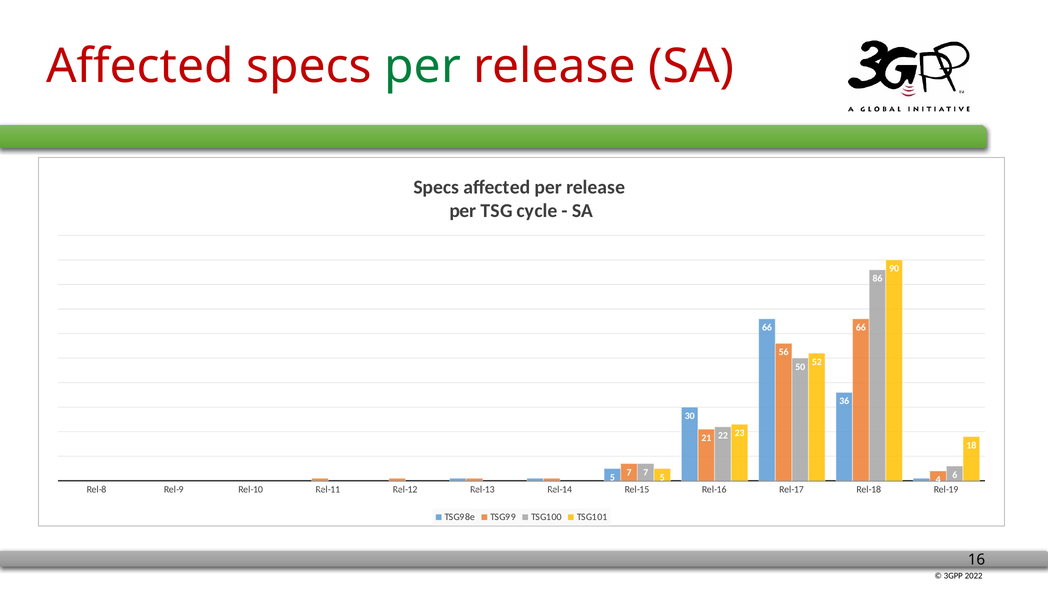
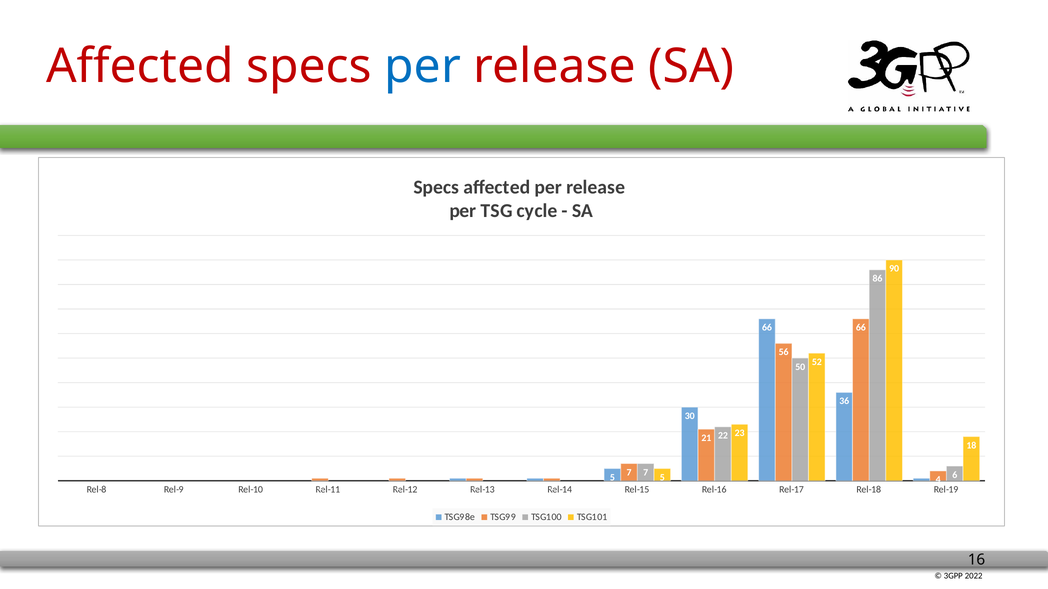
per colour: green -> blue (423, 66)
